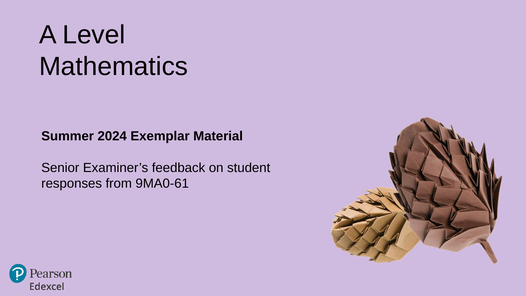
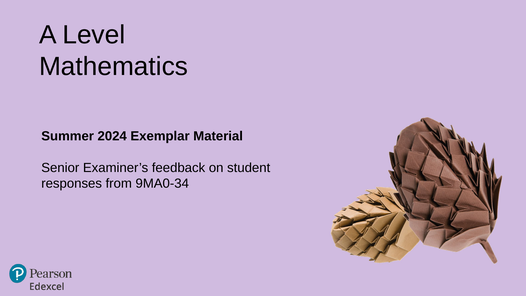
9MA0-61: 9MA0-61 -> 9MA0-34 (162, 183)
